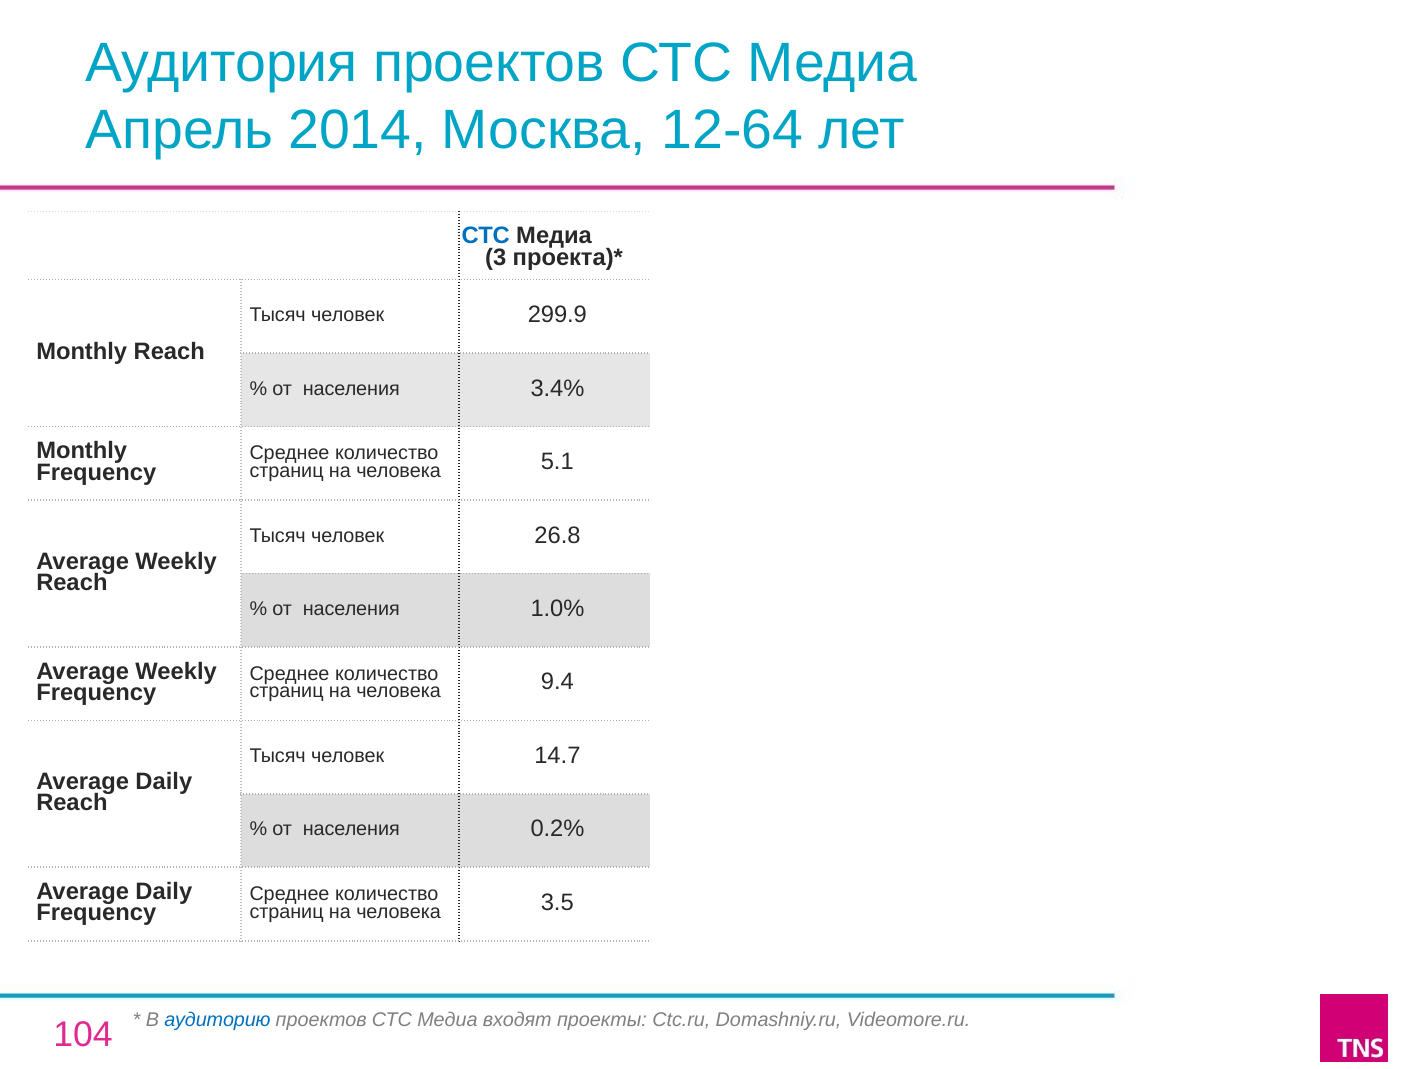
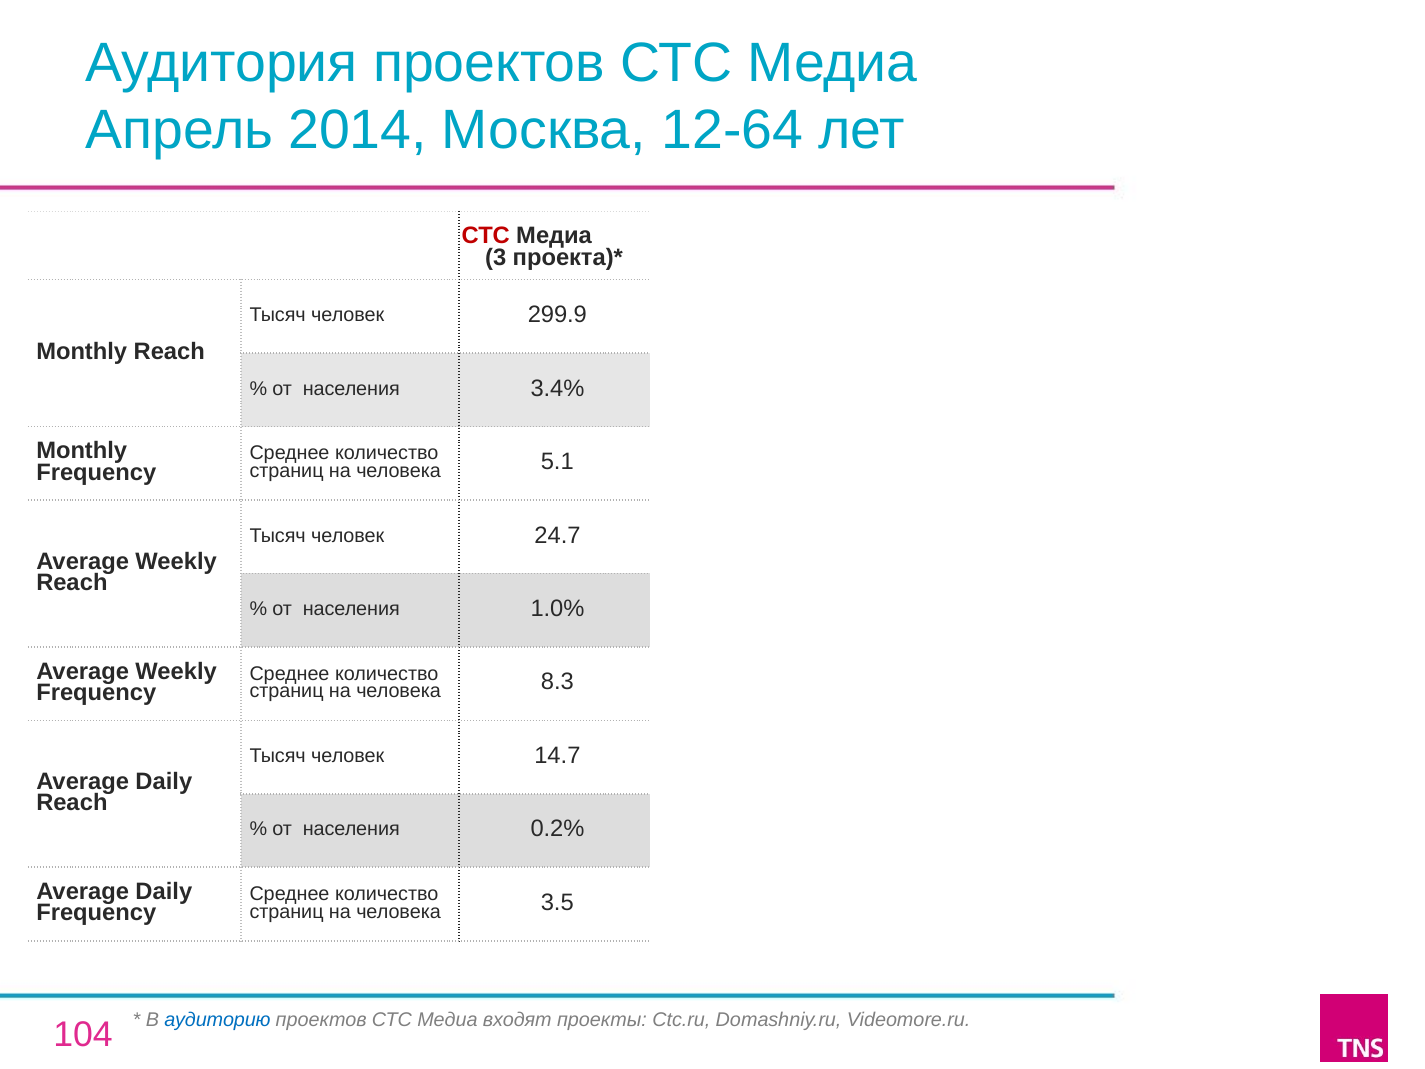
СТС colour: blue -> red (486, 235)
26.8: 26.8 -> 24.7 (557, 535)
9.4: 9.4 -> 8.3 (557, 682)
